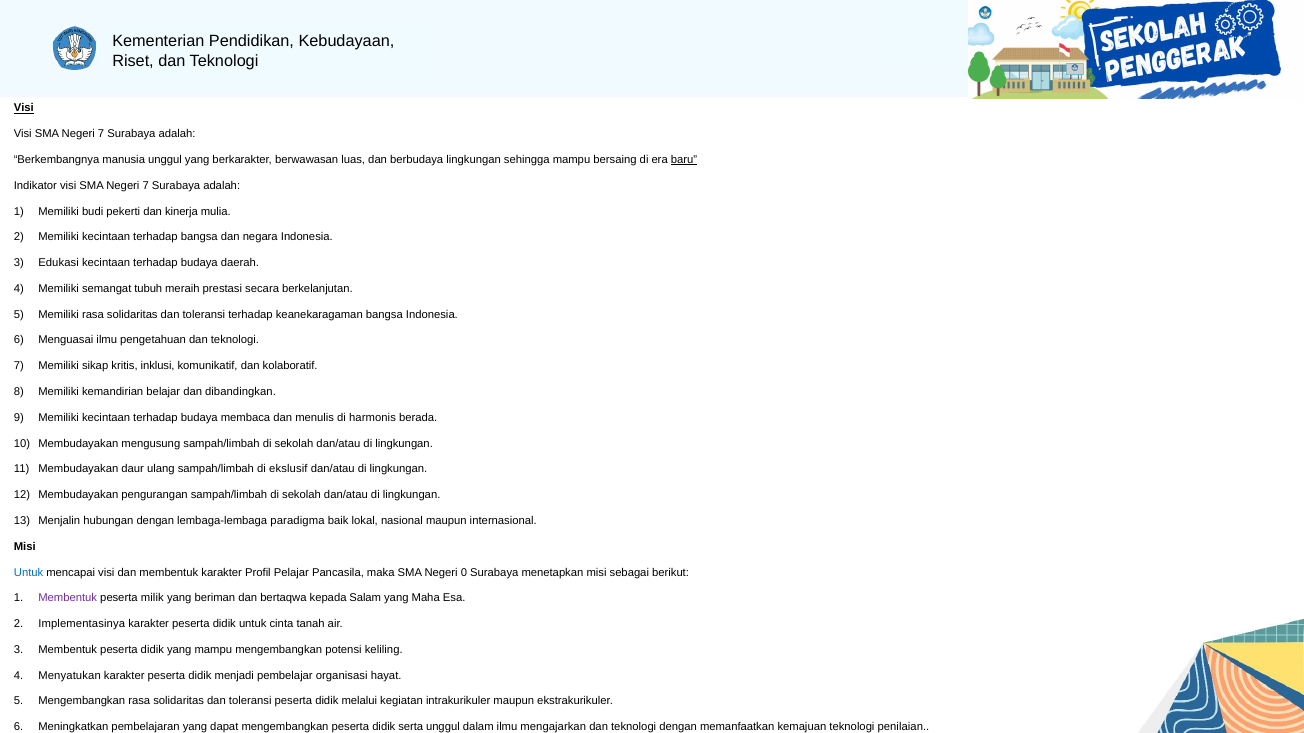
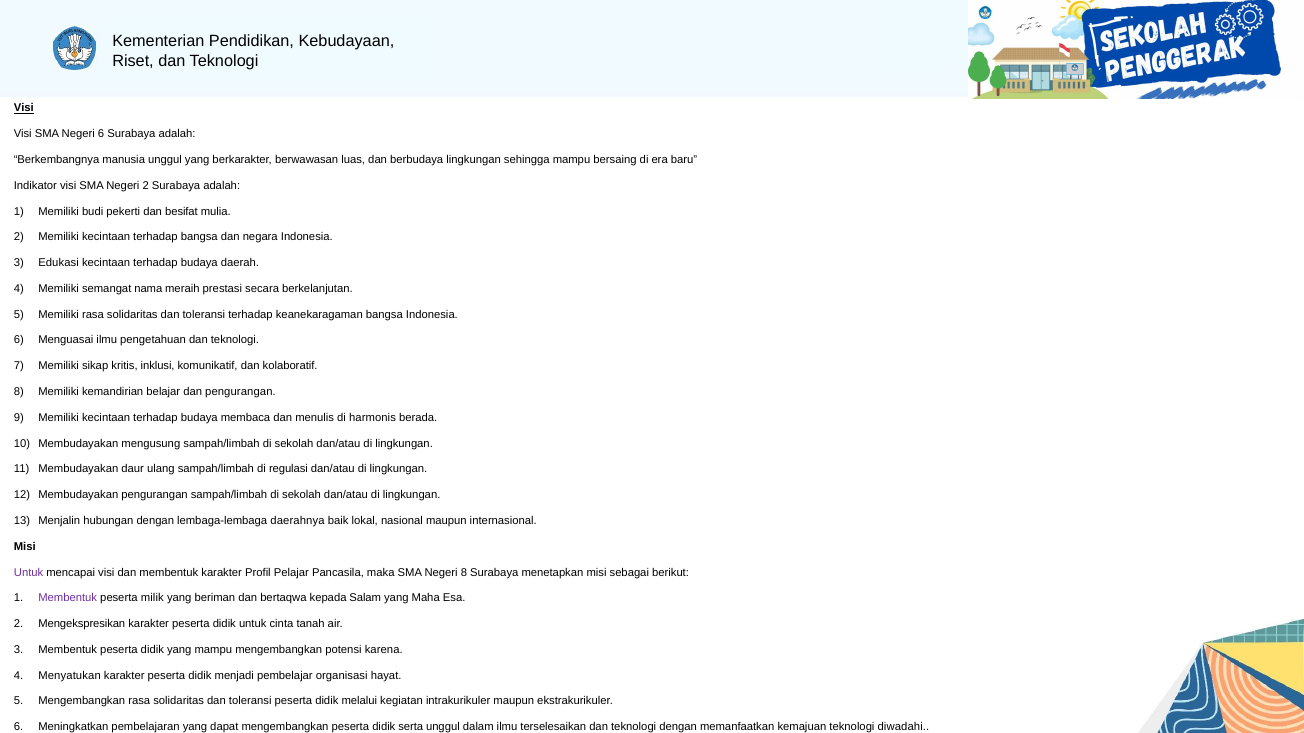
7: 7 -> 6 (101, 134)
baru underline: present -> none (684, 160)
7: 7 -> 2 (146, 186)
kinerja: kinerja -> besifat (181, 212)
tubuh: tubuh -> nama (148, 289)
dan dibandingkan: dibandingkan -> pengurangan (240, 392)
ekslusif: ekslusif -> regulasi (288, 469)
paradigma: paradigma -> daerahnya (298, 521)
Untuk colour: blue -> purple (29, 573)
Negeri 0: 0 -> 8 (464, 573)
Implementasinya: Implementasinya -> Mengekspresikan (82, 624)
keliling: keliling -> karena (384, 650)
mengajarkan: mengajarkan -> terselesaikan (553, 727)
penilaian: penilaian -> diwadahi (903, 727)
